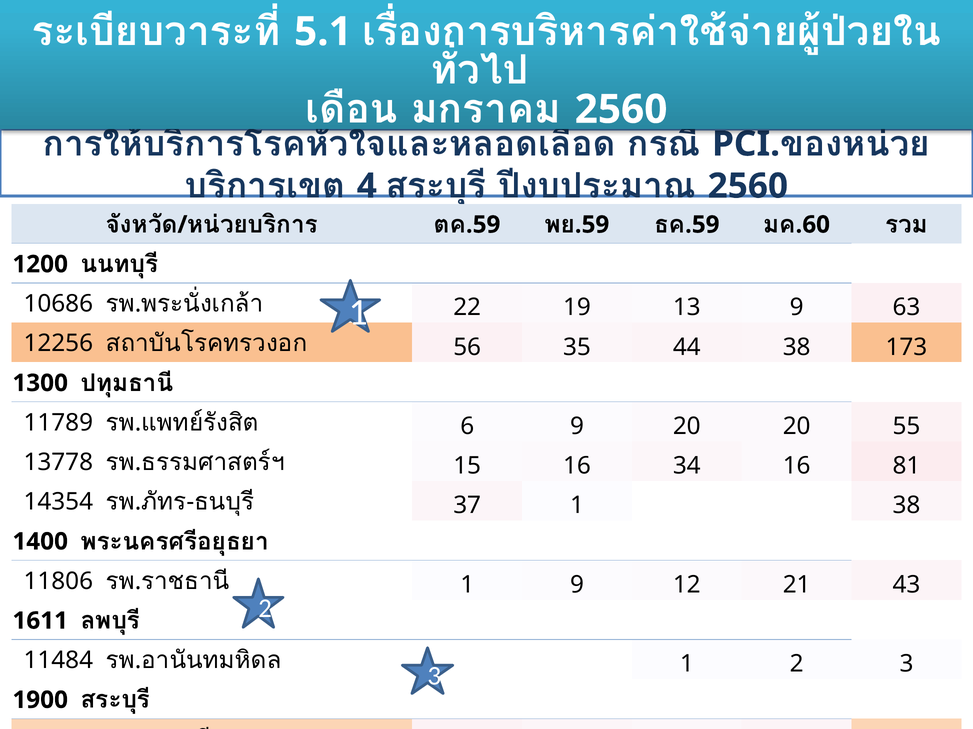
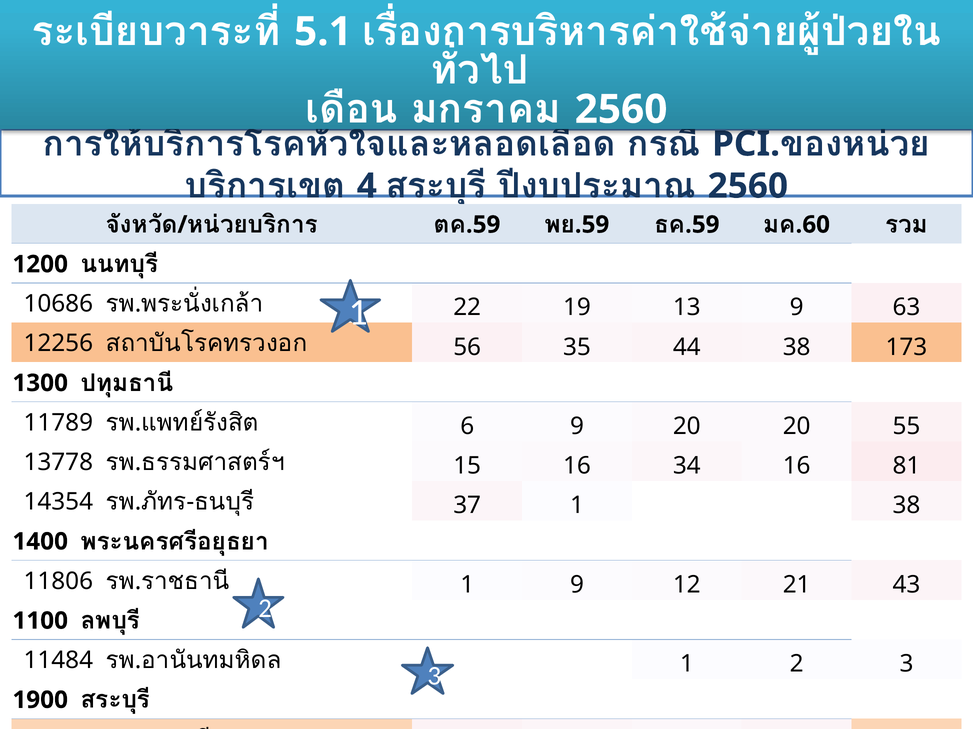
1611: 1611 -> 1100 (40, 621)
